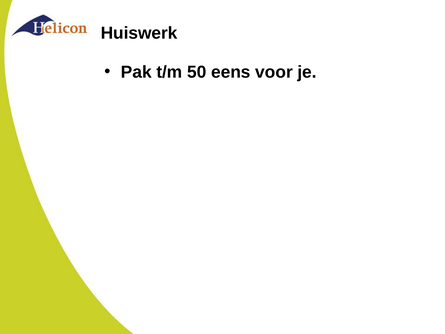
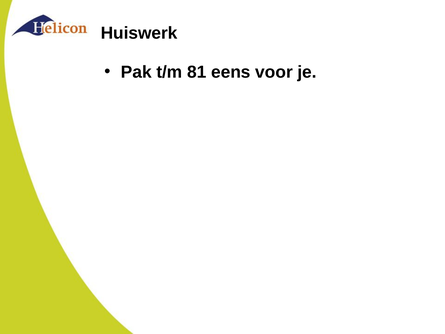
50: 50 -> 81 (197, 72)
